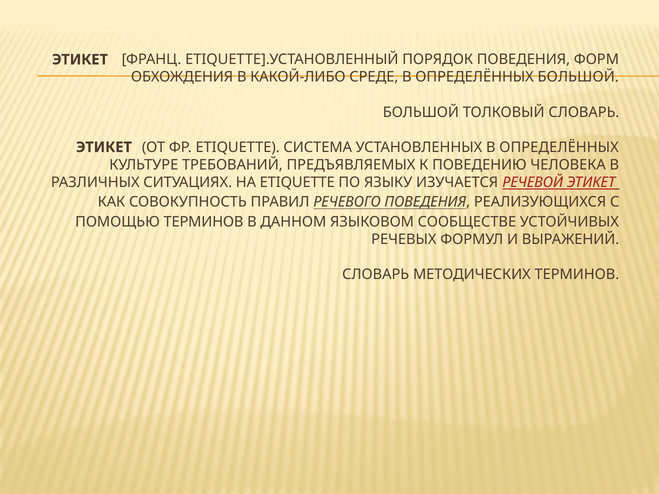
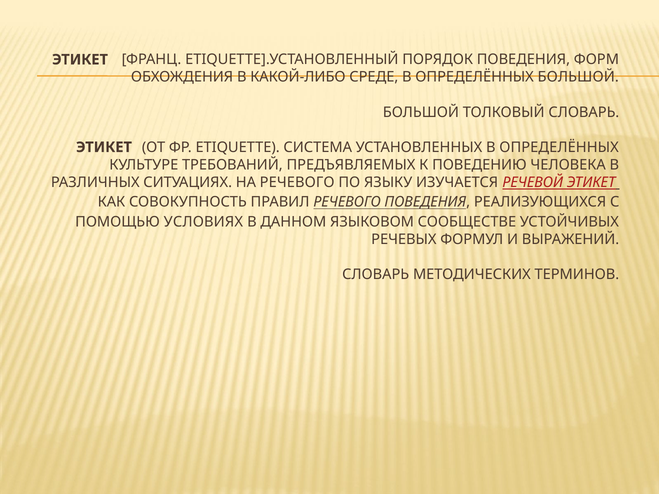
НА ETIQUETTE: ETIQUETTE -> РЕЧЕВОГО (297, 182)
ПОМОЩЬЮ ТЕРМИНОВ: ТЕРМИНОВ -> УСЛОВИЯХ (203, 222)
